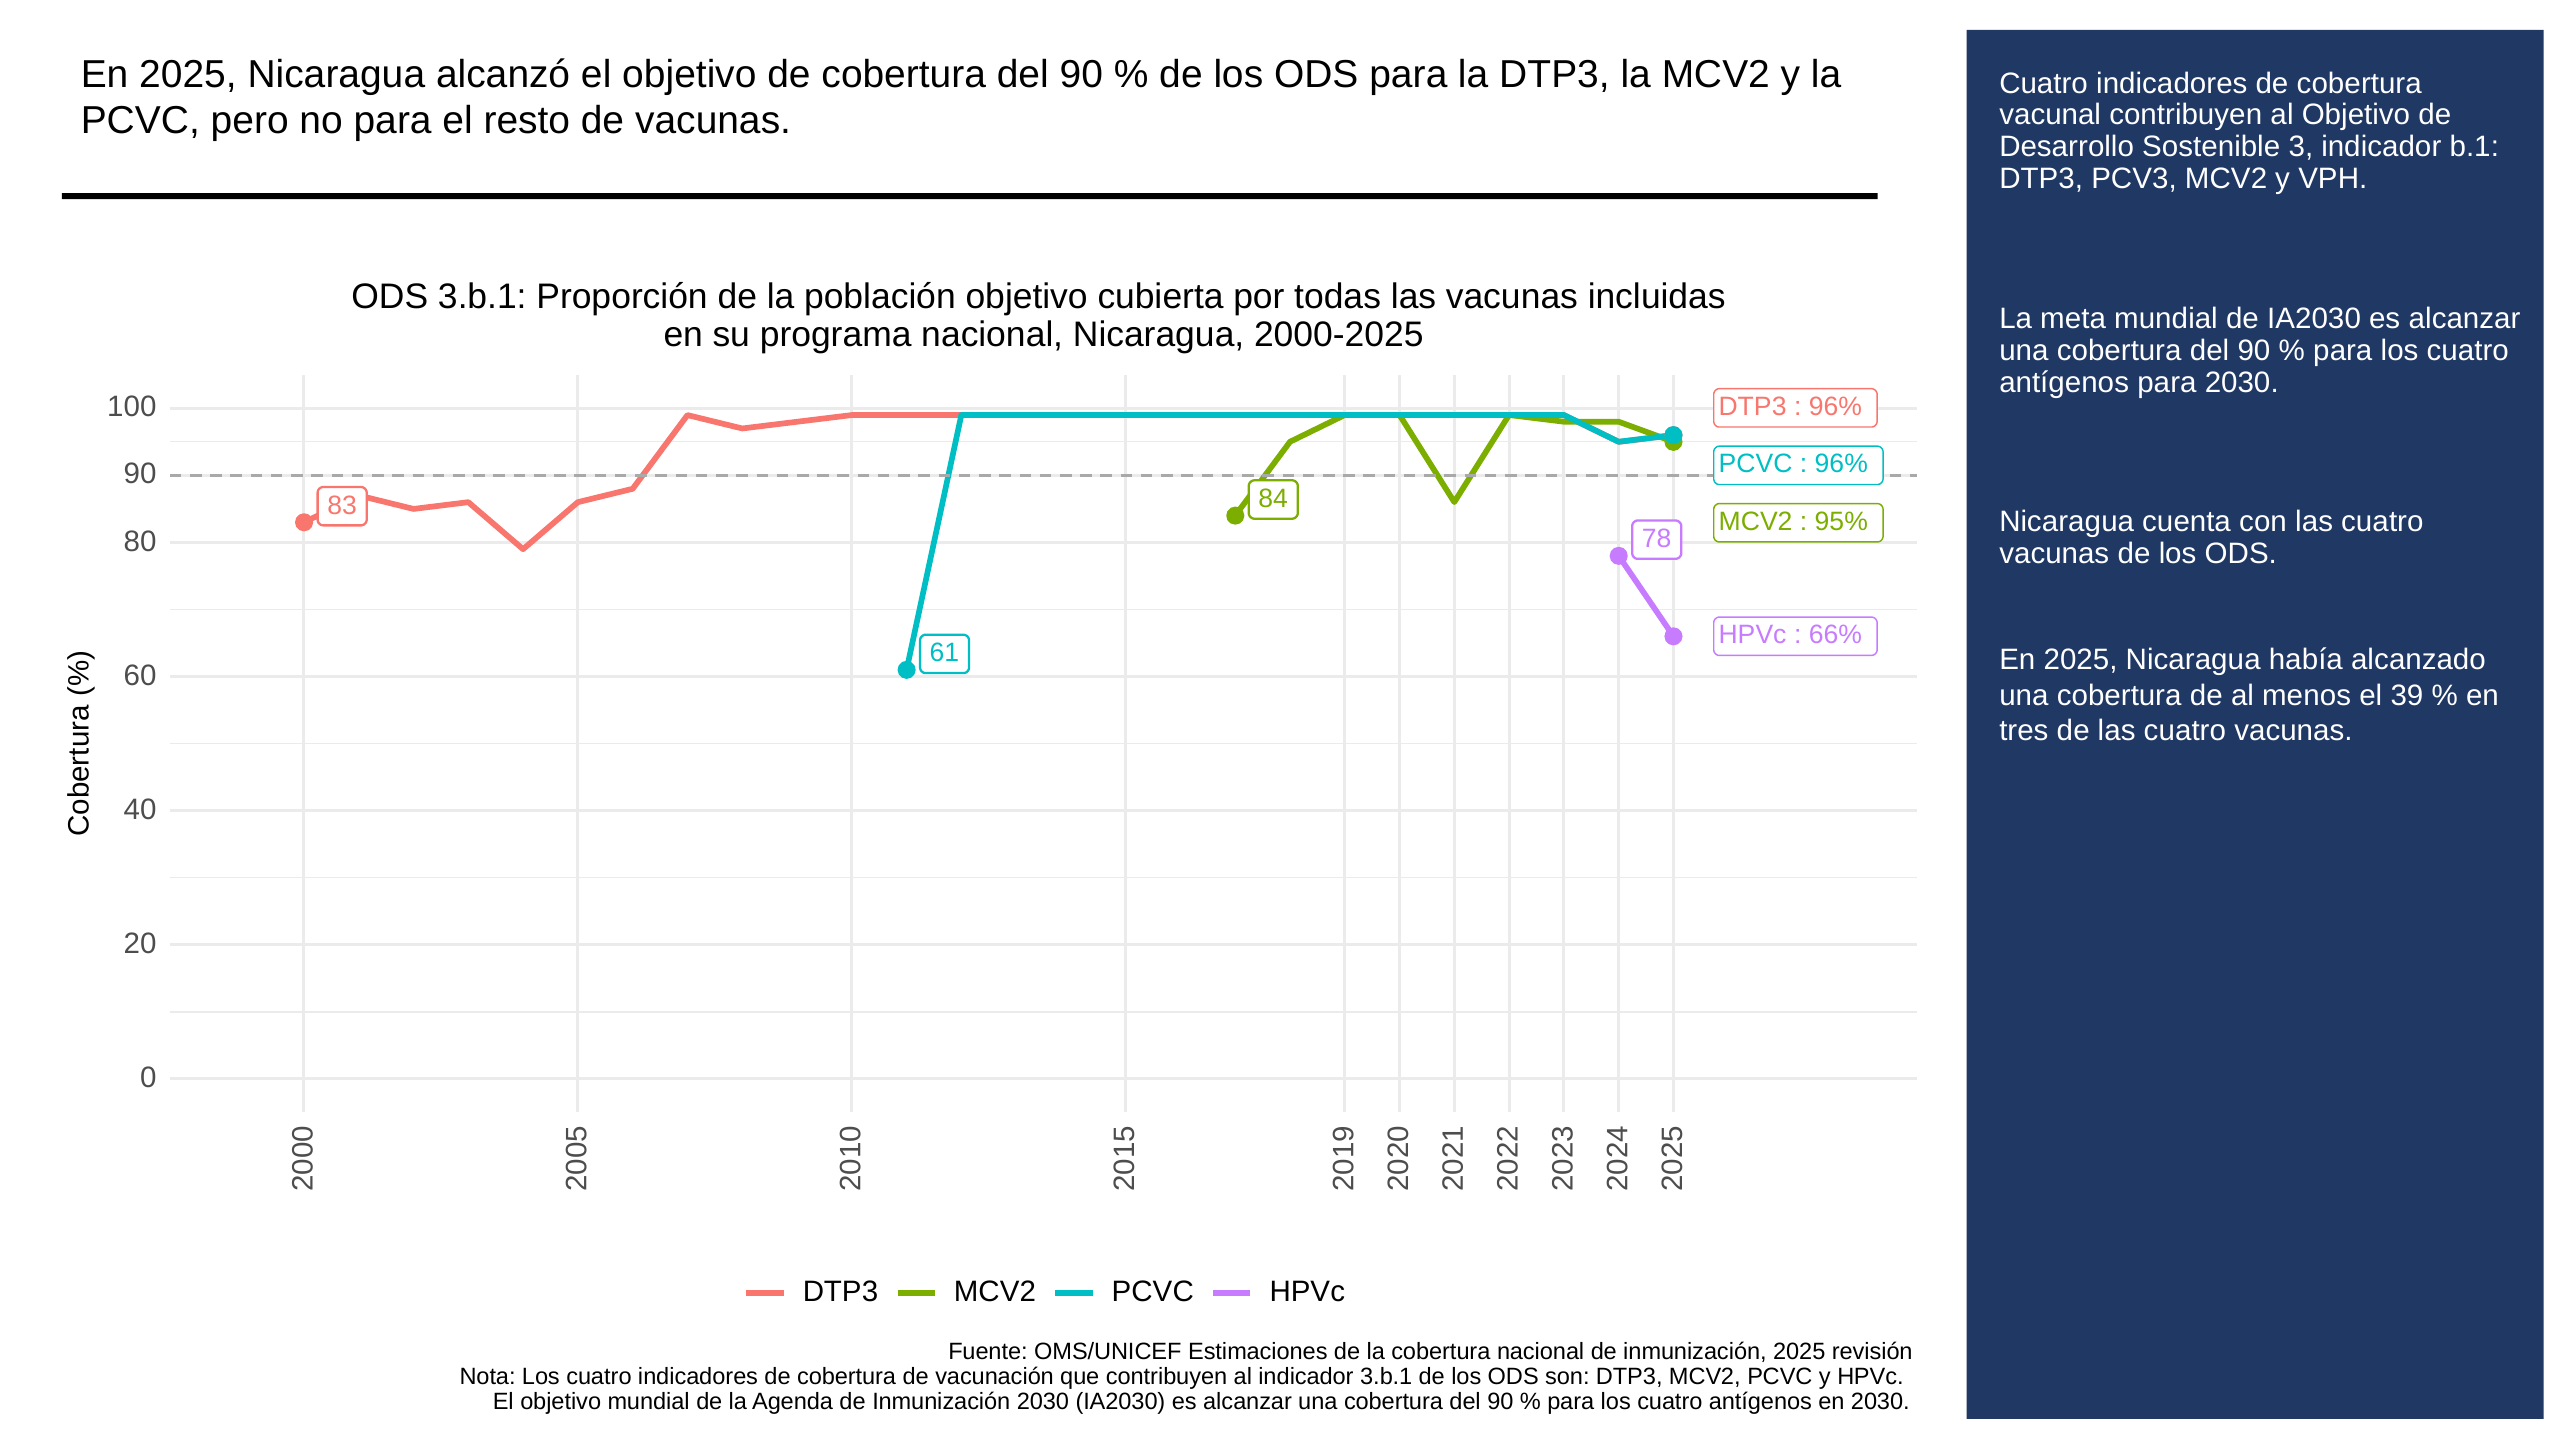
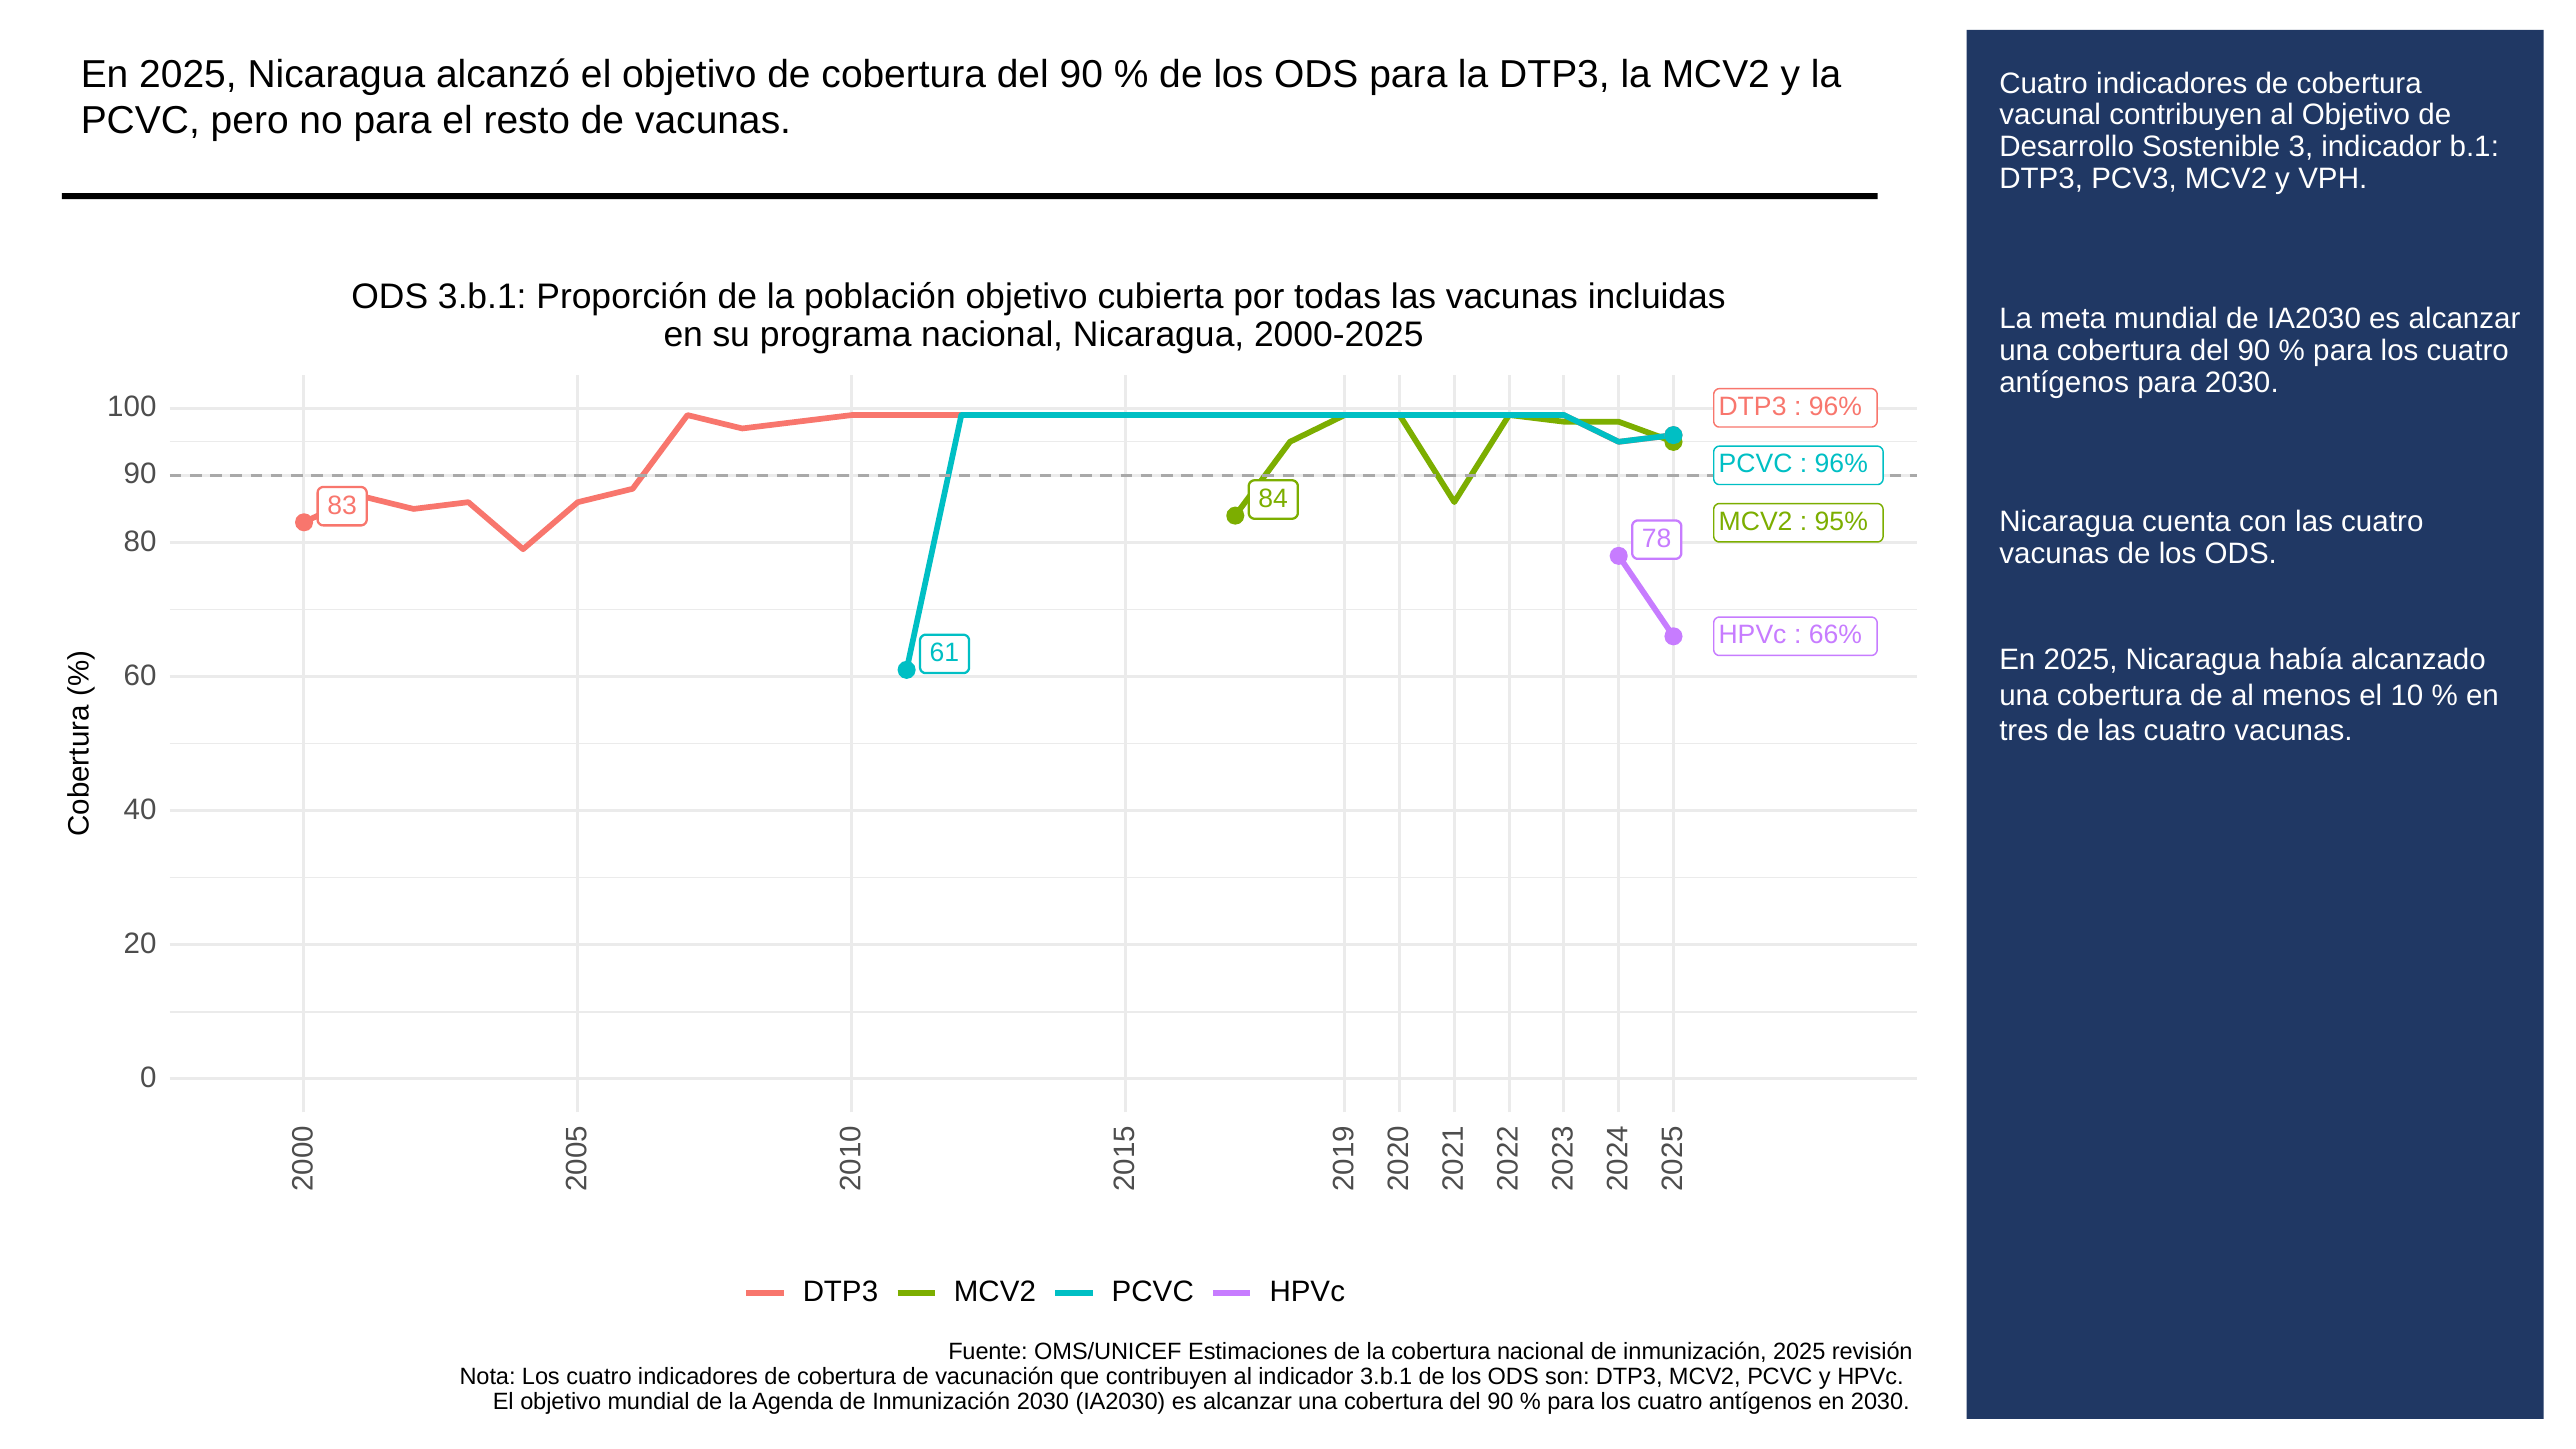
39: 39 -> 10 (2407, 695)
